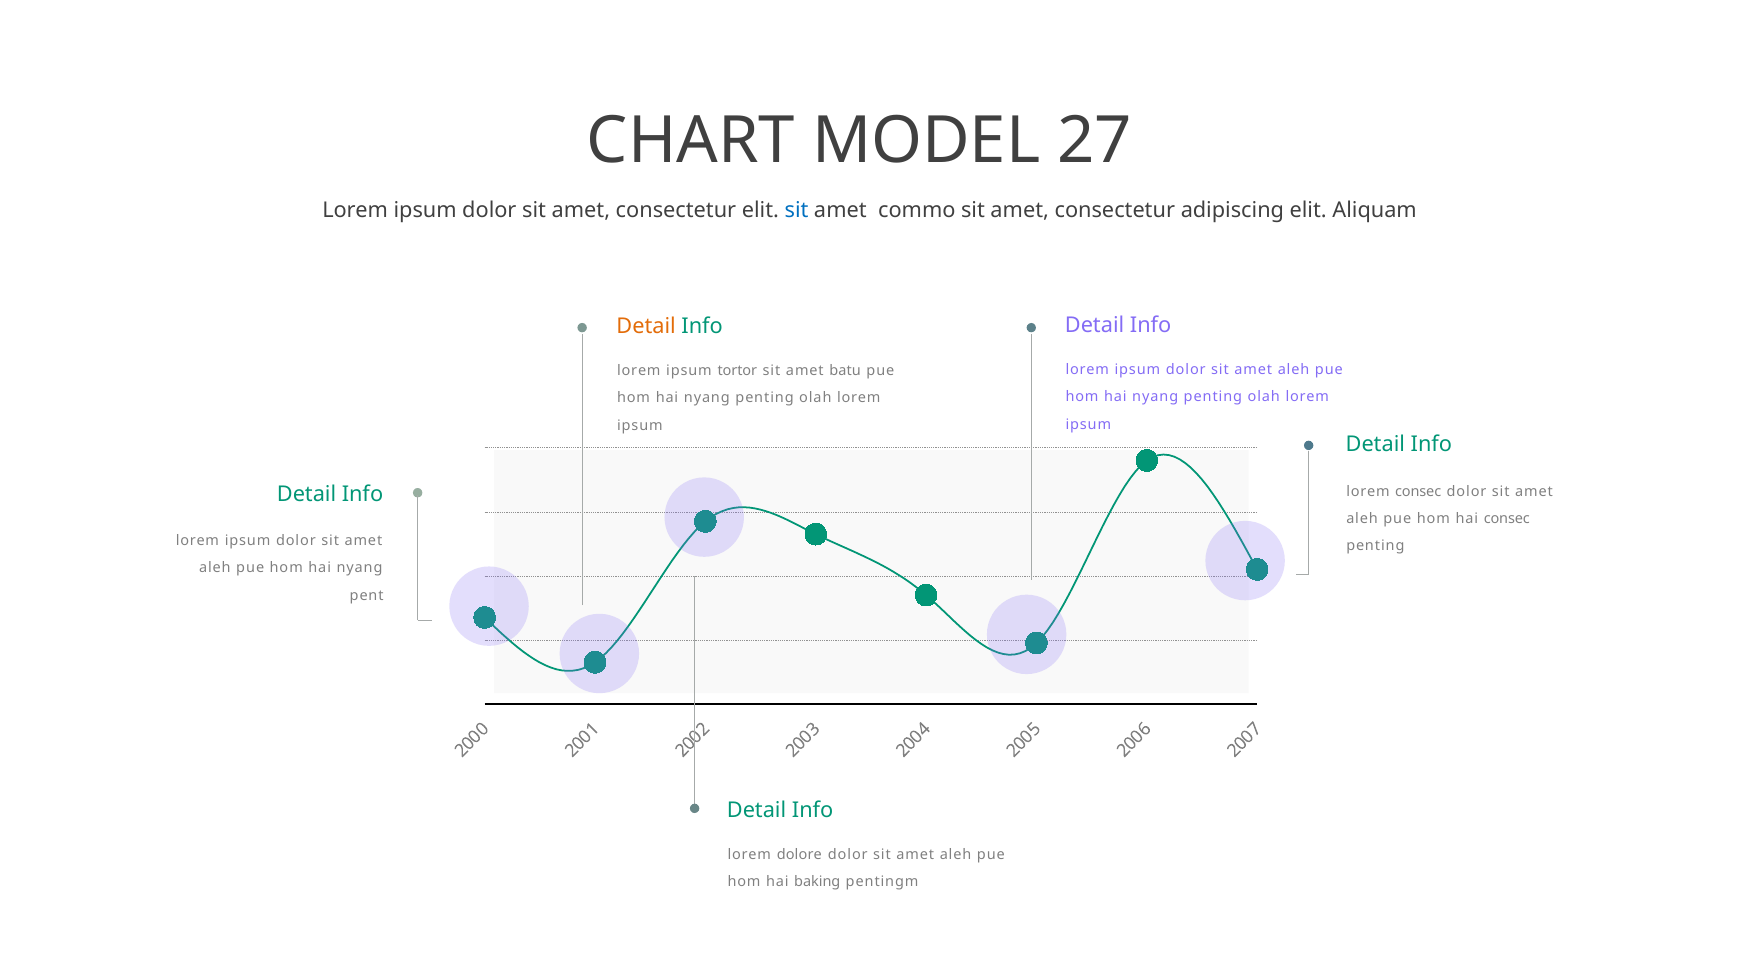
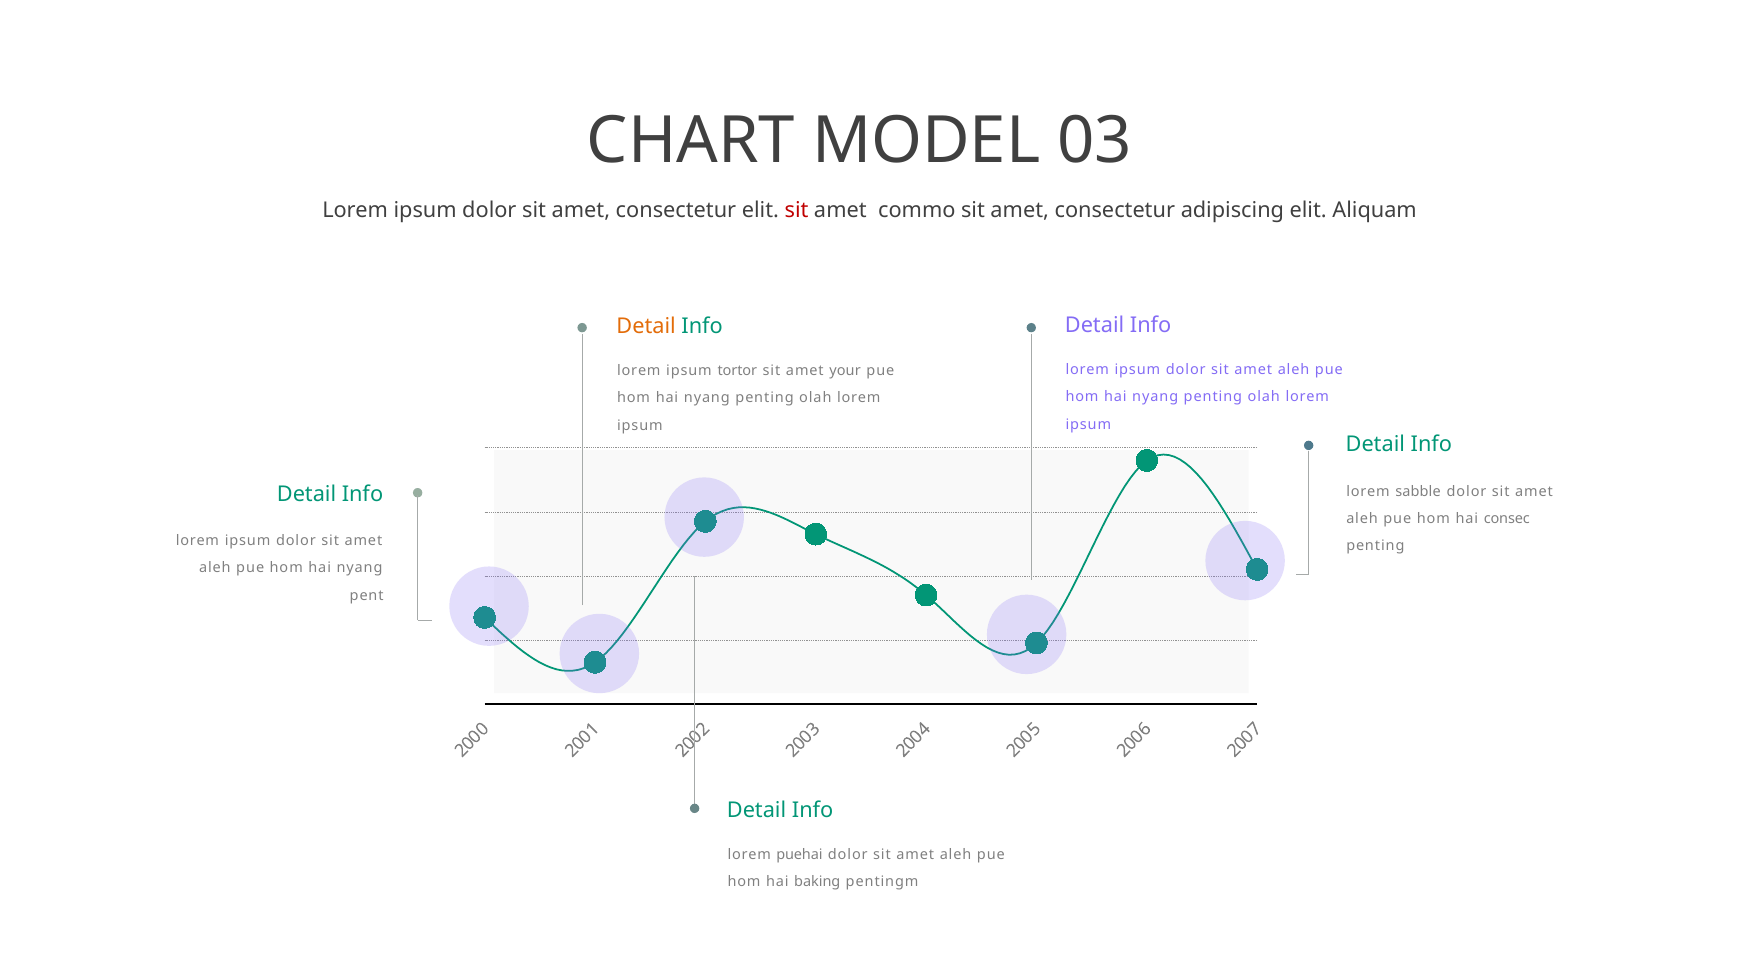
27: 27 -> 03 (1095, 141)
sit colour: blue -> red (797, 211)
batu: batu -> your (845, 371)
lorem consec: consec -> sabble (1418, 492)
dolore: dolore -> puehai (799, 855)
